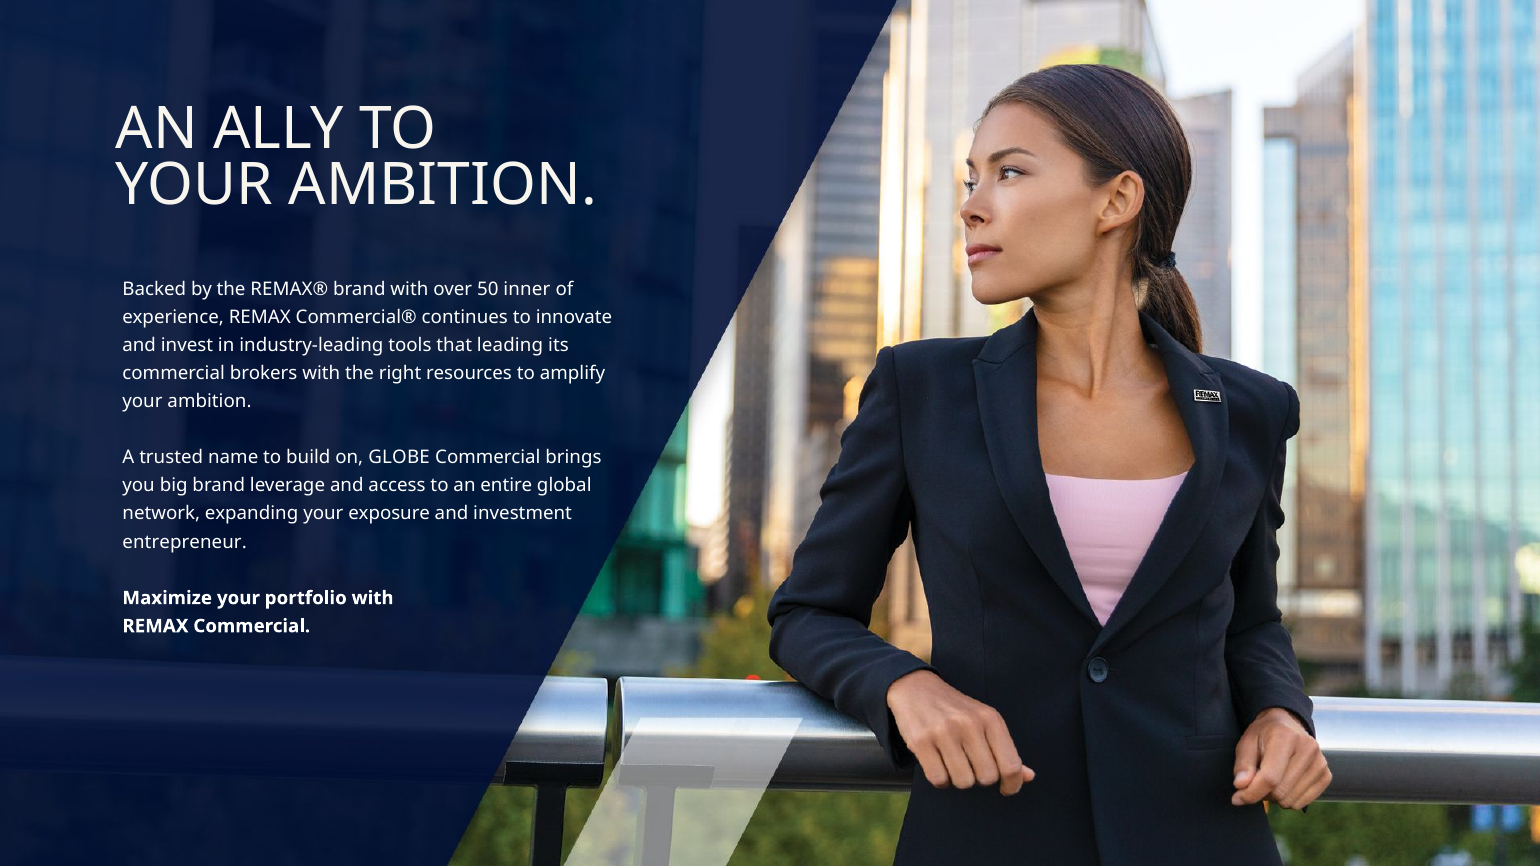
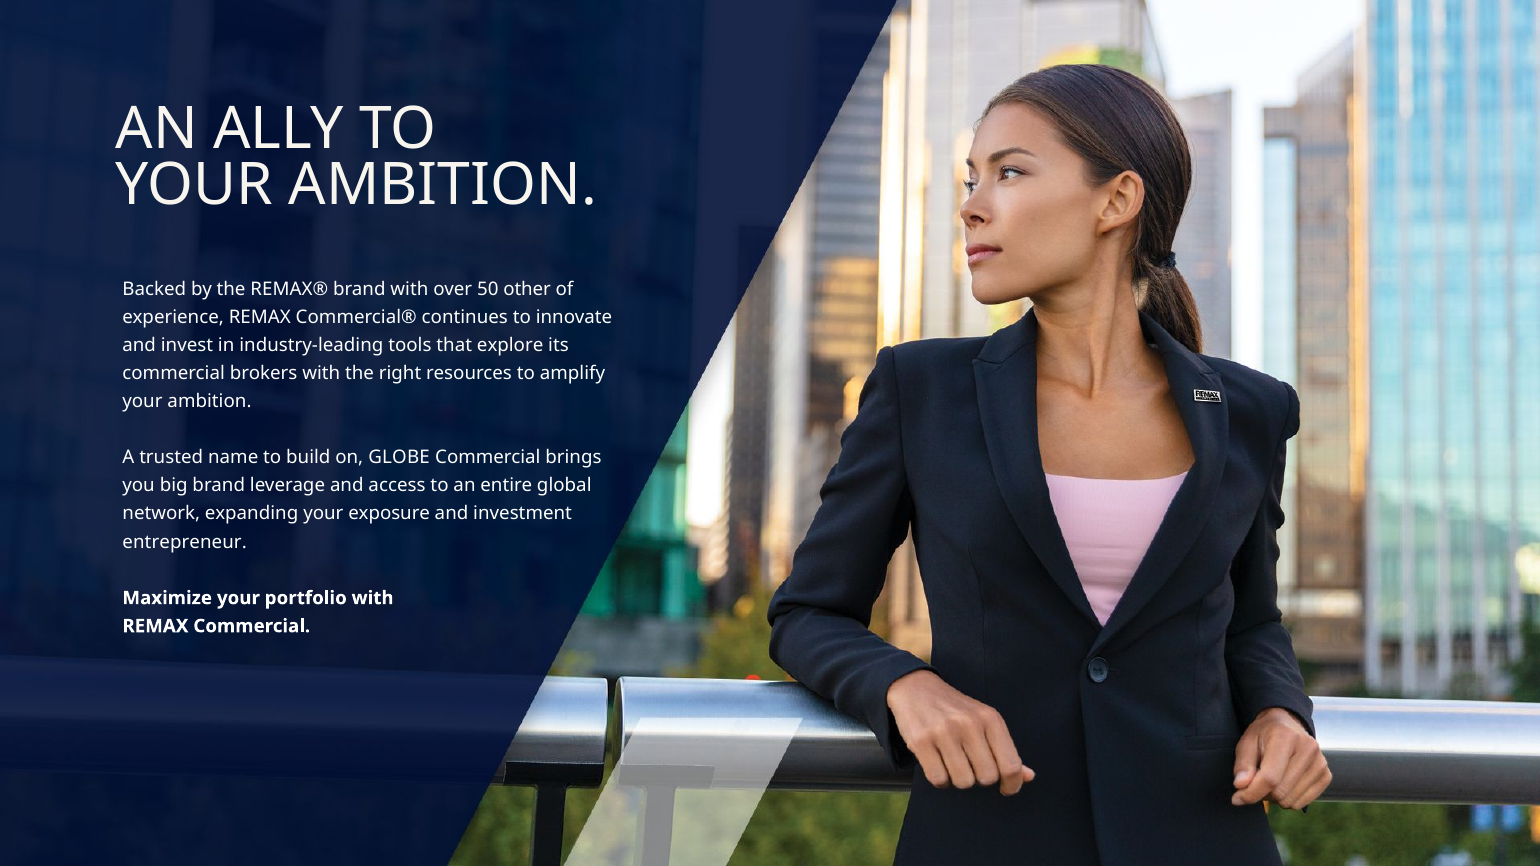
inner: inner -> other (527, 289)
leading: leading -> explore (510, 345)
